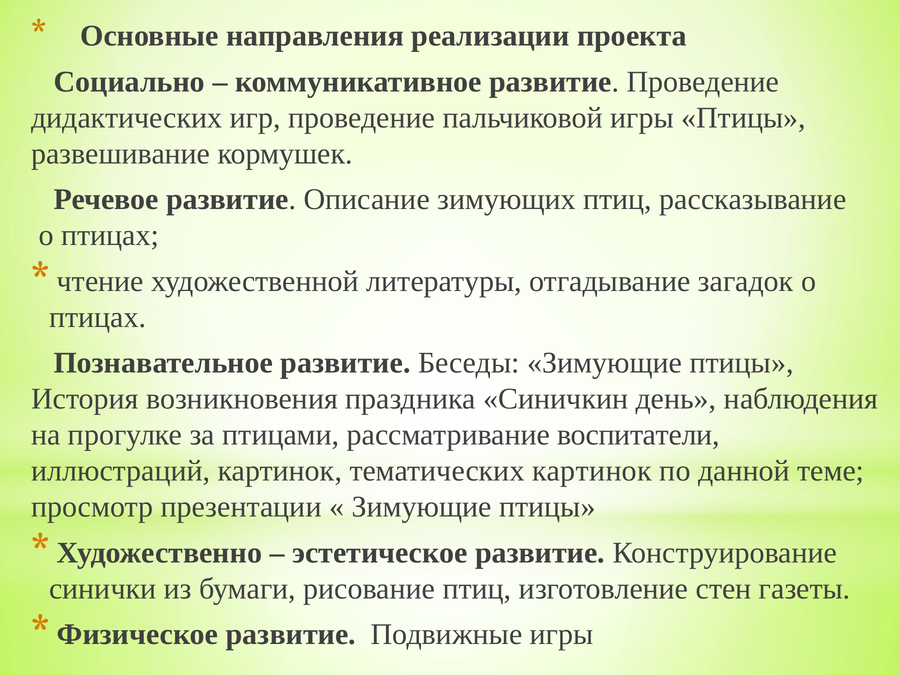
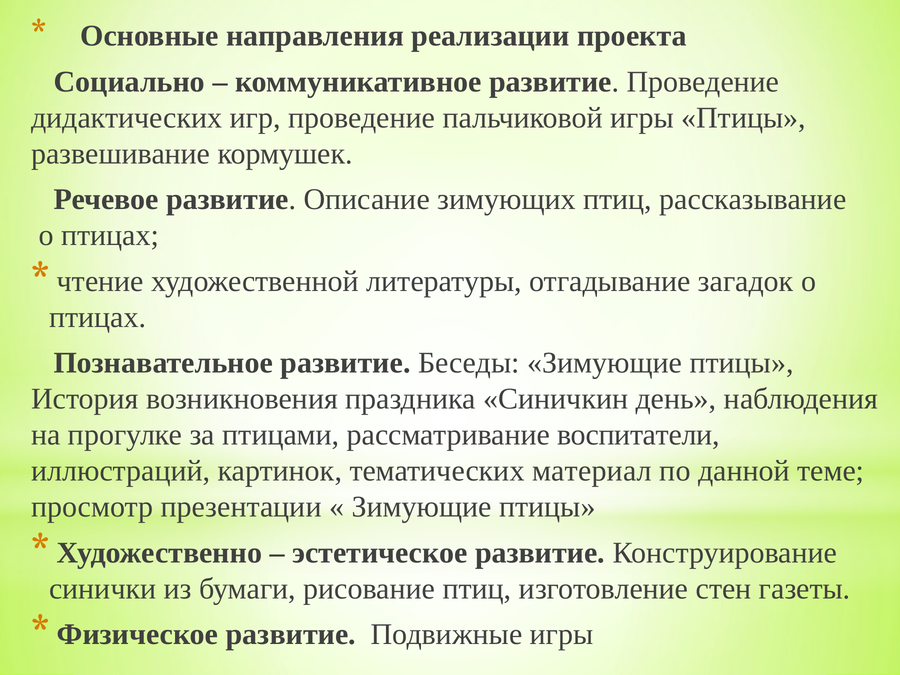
тематических картинок: картинок -> материал (592, 471)
